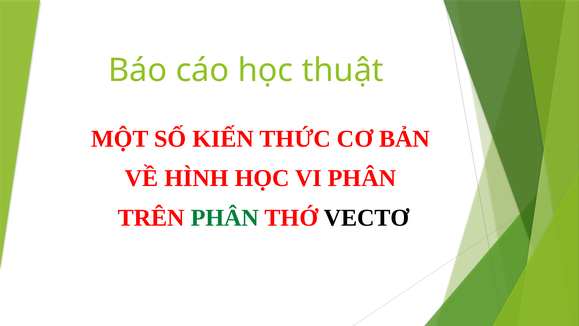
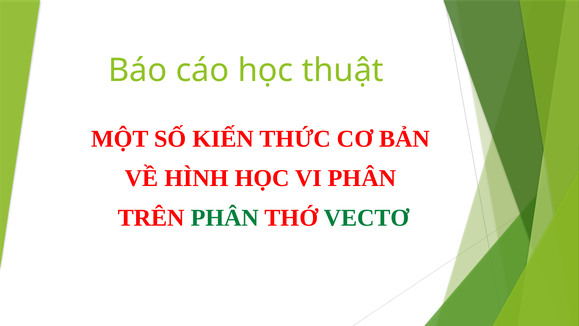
VECTƠ colour: black -> green (367, 217)
